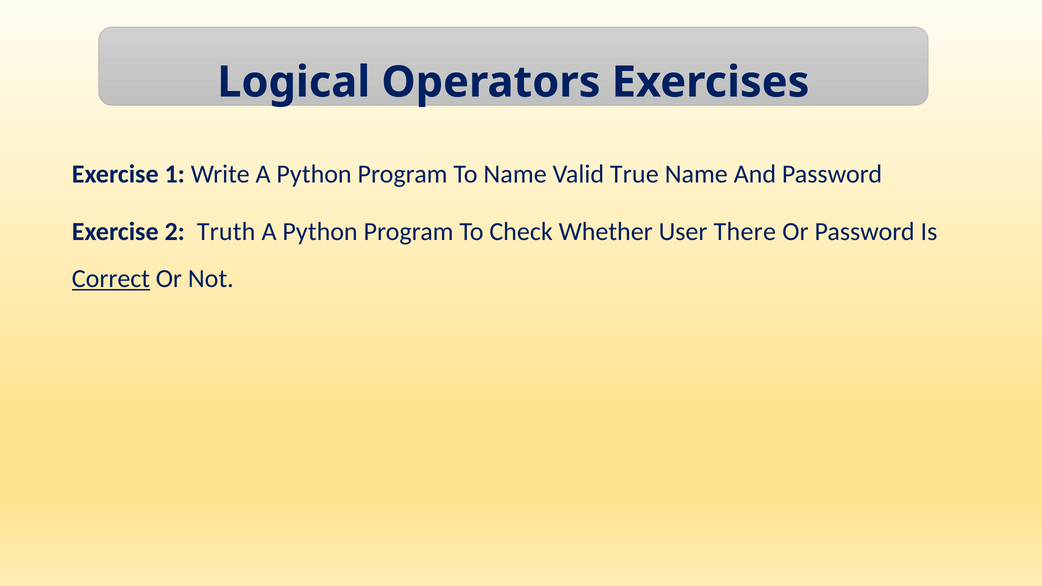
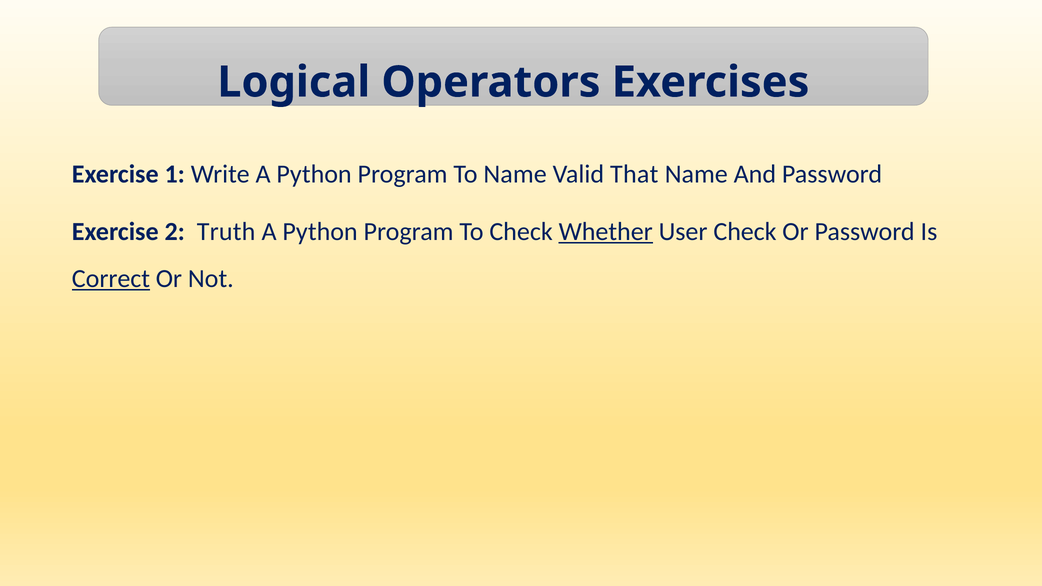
True: True -> That (634, 174)
Whether underline: none -> present (606, 232)
User There: There -> Check (745, 232)
